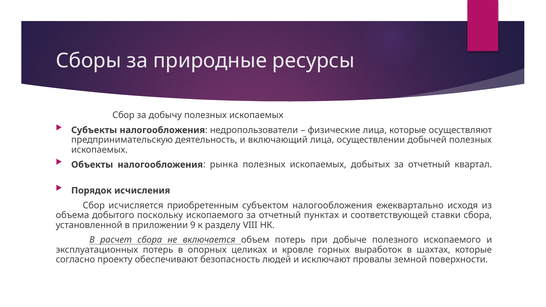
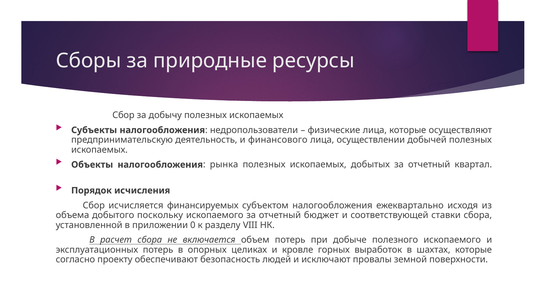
включающий: включающий -> финансового (278, 140)
приобретенным: приобретенным -> финансируемых (203, 206)
пунктах: пунктах -> бюджет (321, 215)
9: 9 -> 0 (193, 225)
